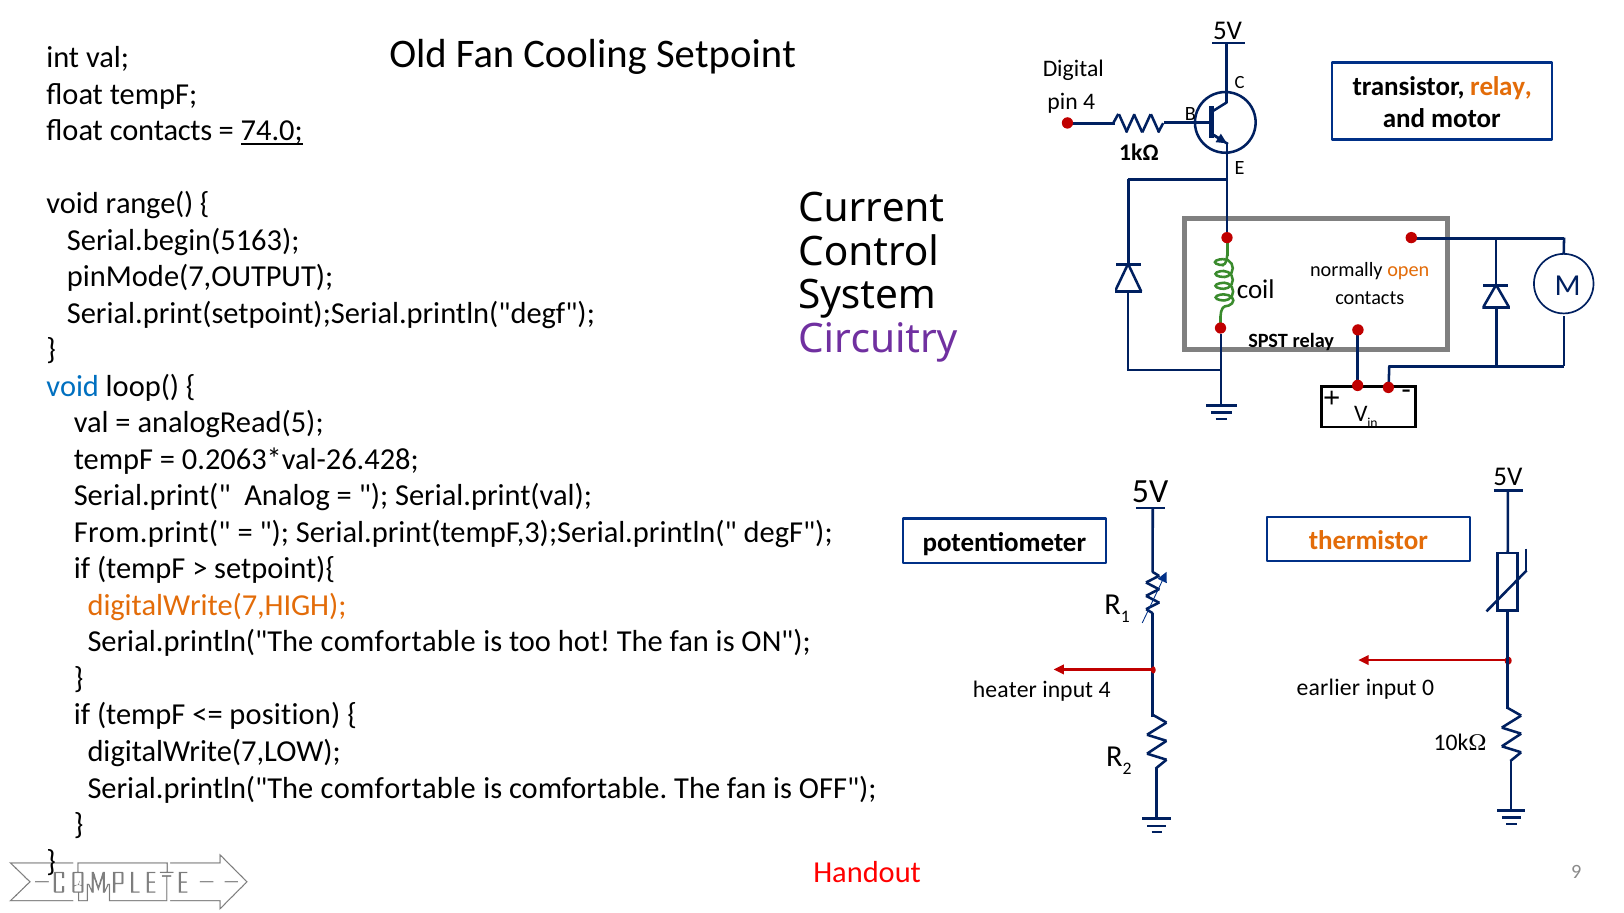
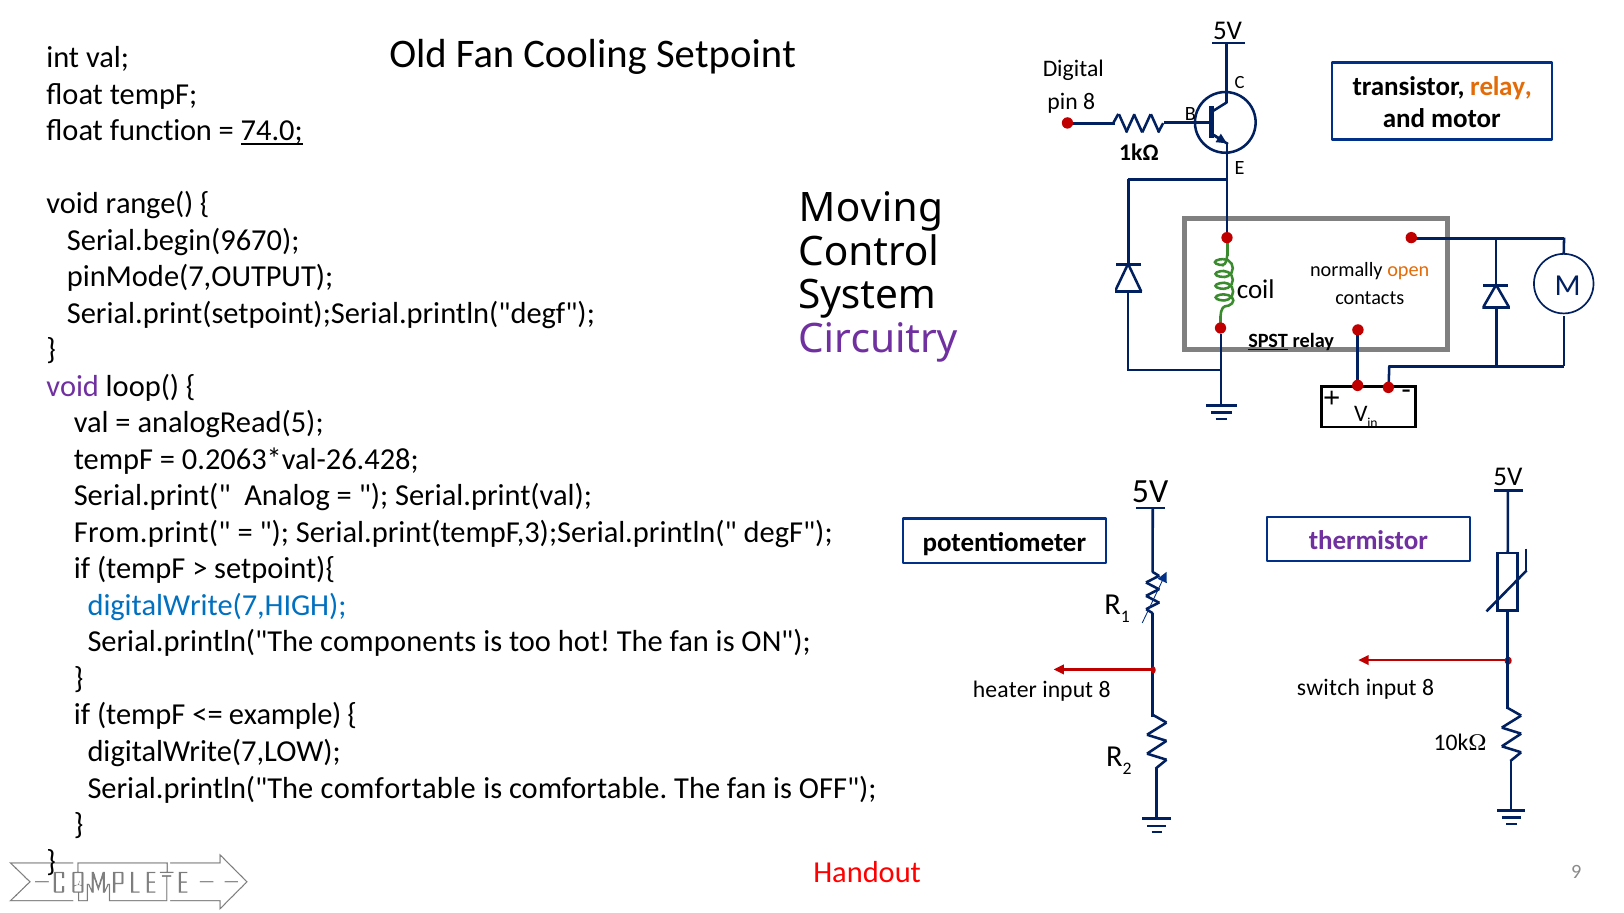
pin 4: 4 -> 8 (1089, 101)
float contacts: contacts -> function (161, 131)
Current: Current -> Moving (871, 208)
Serial.begin(5163: Serial.begin(5163 -> Serial.begin(9670 (183, 240)
SPST underline: none -> present (1268, 341)
void colour: blue -> purple (73, 386)
thermistor colour: orange -> purple (1368, 541)
digitalWrite(7,HIGH colour: orange -> blue (217, 606)
comfortable: comfortable -> components (398, 642)
earlier: earlier -> switch (1328, 688)
0: 0 -> 8 (1428, 688)
4: 4 -> 8 (1105, 690)
position: position -> example (285, 715)
